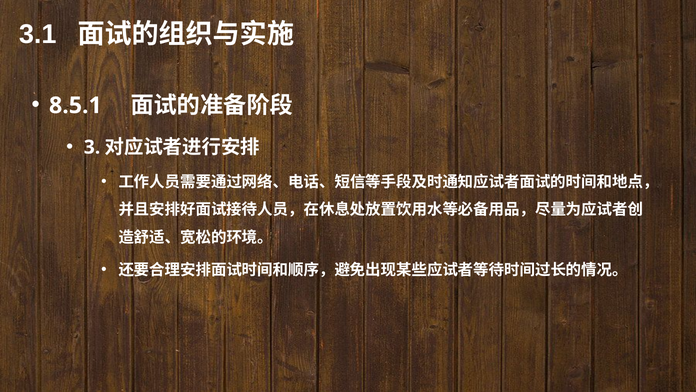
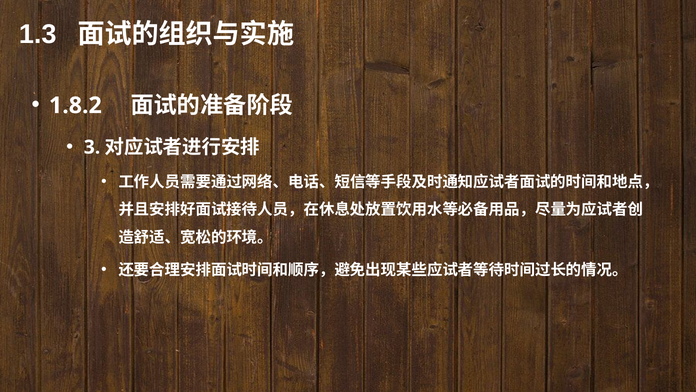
3.1: 3.1 -> 1.3 (38, 34)
8.5.1: 8.5.1 -> 1.8.2 (75, 105)
